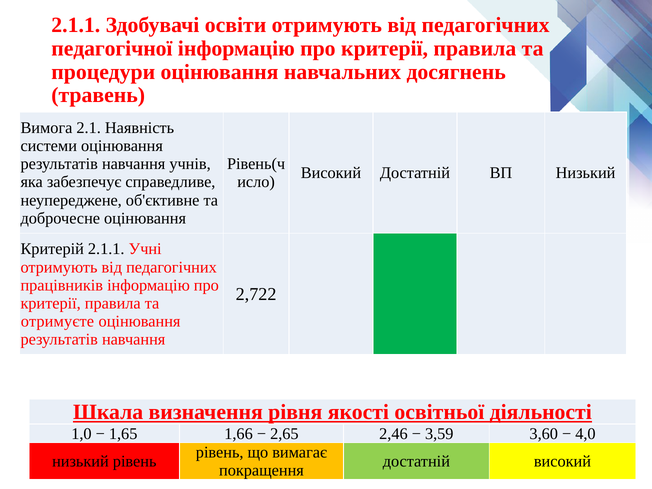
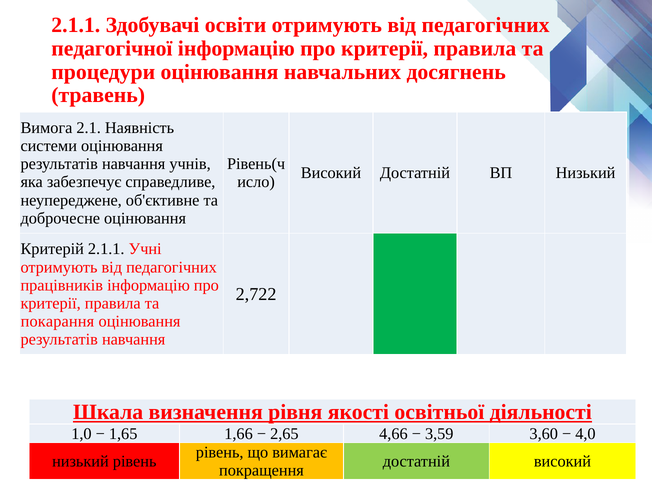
отримуєте: отримуєте -> покарання (57, 321)
2,46: 2,46 -> 4,66 (393, 434)
